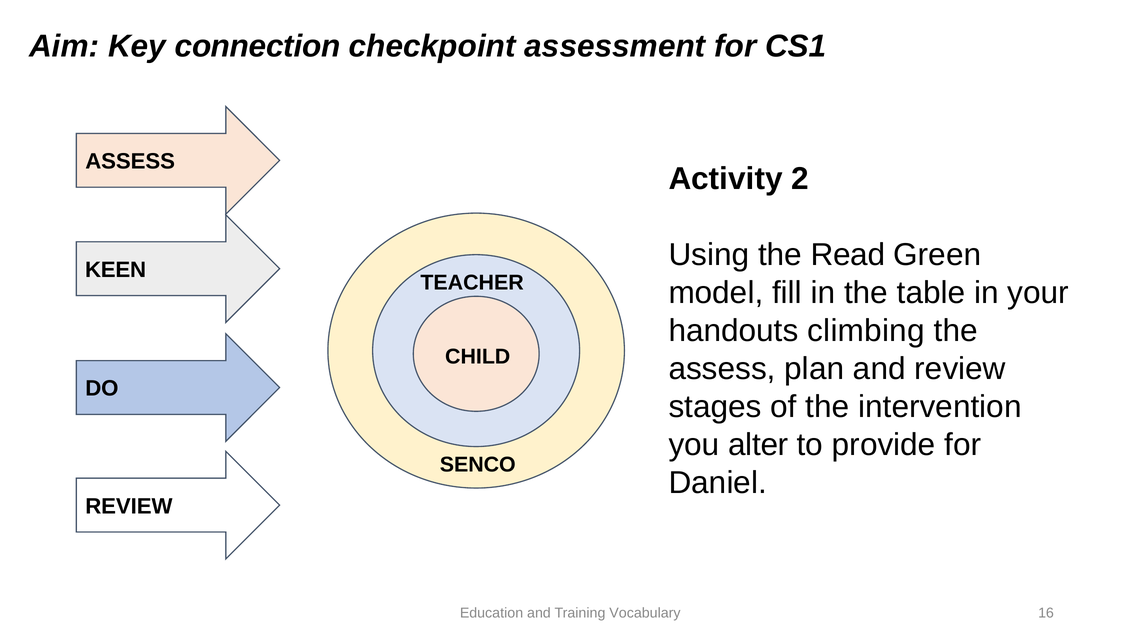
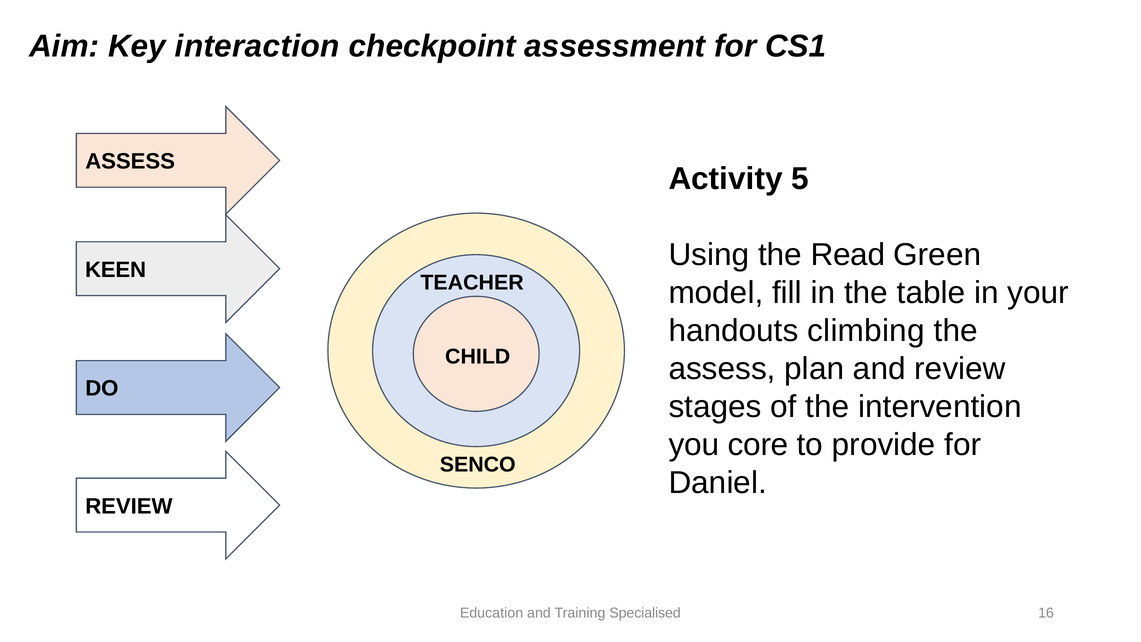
connection: connection -> interaction (257, 46)
2: 2 -> 5 (800, 179)
alter: alter -> core (758, 445)
Vocabulary: Vocabulary -> Specialised (645, 613)
